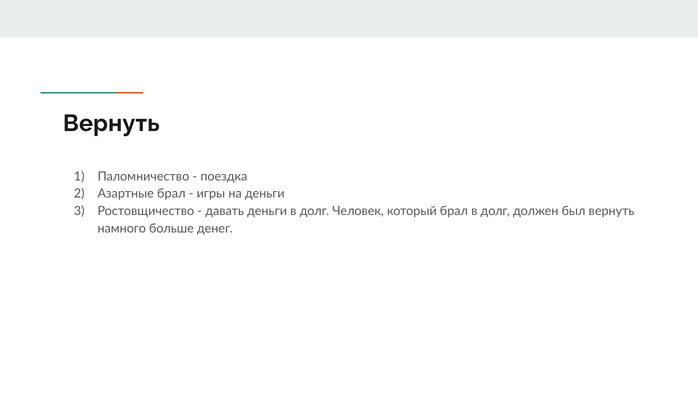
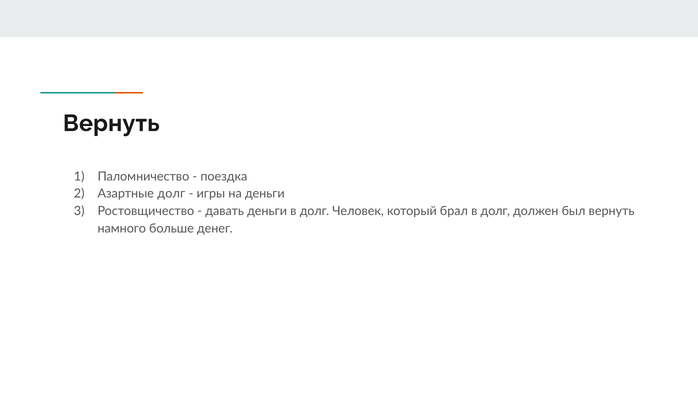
Азартные брал: брал -> долг (171, 194)
